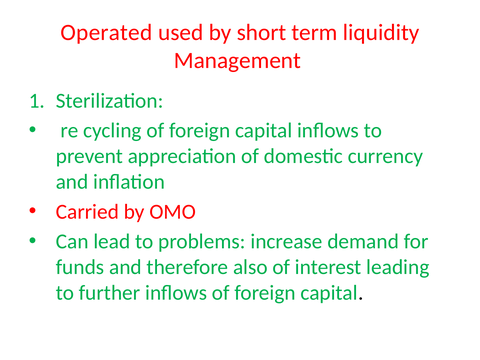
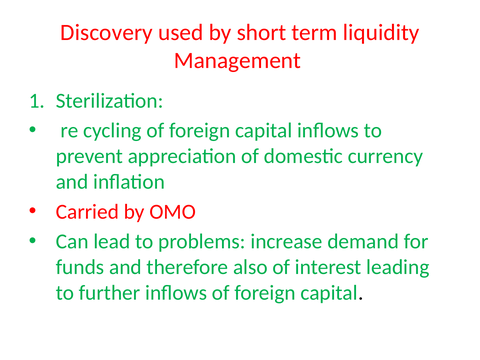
Operated: Operated -> Discovery (107, 32)
